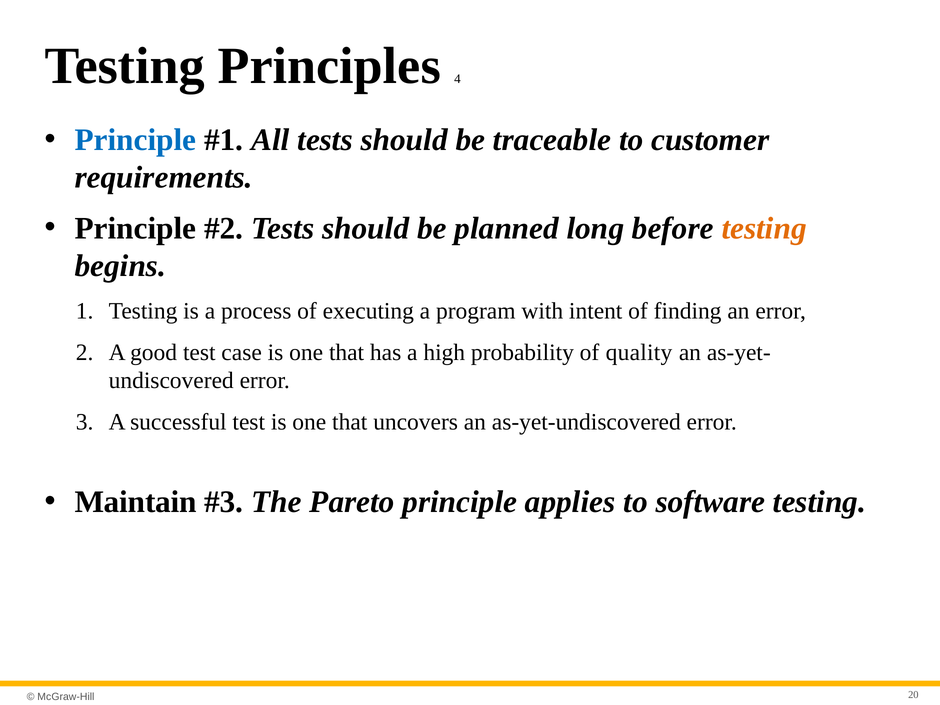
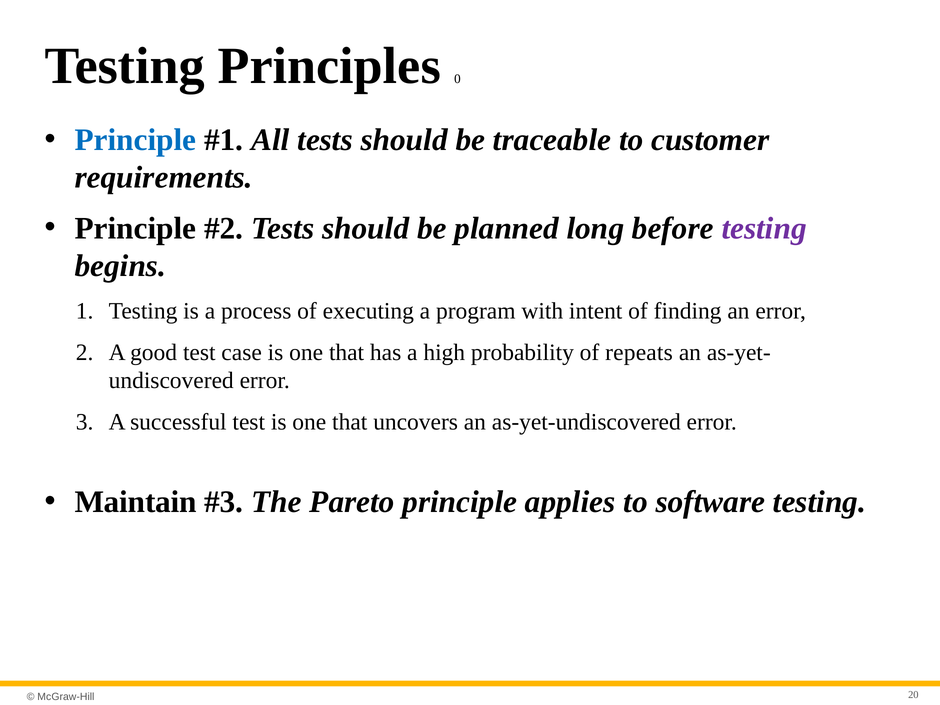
4: 4 -> 0 (457, 79)
testing colour: orange -> purple (764, 228)
quality: quality -> repeats (639, 352)
